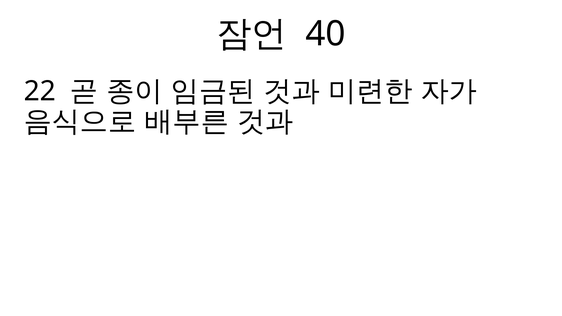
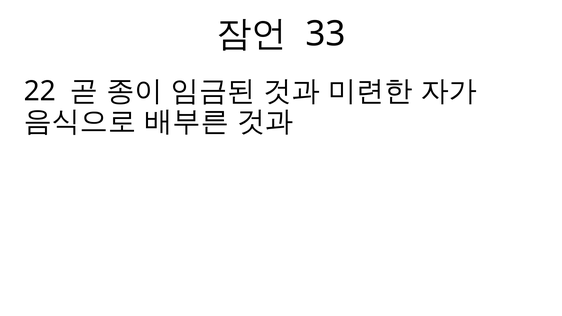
40: 40 -> 33 (326, 34)
